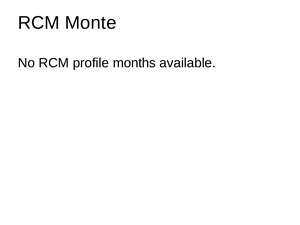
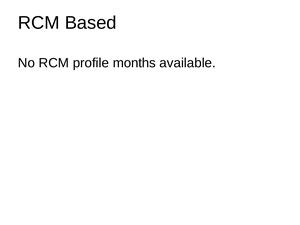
Monte: Monte -> Based (91, 23)
